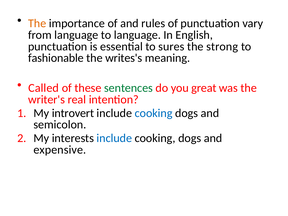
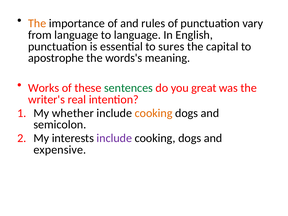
strong: strong -> capital (222, 46)
fashionable: fashionable -> apostrophe (56, 58)
writes's: writes's -> words's (124, 58)
Called: Called -> Works (44, 88)
introvert: introvert -> whether (73, 113)
cooking colour: blue -> orange (154, 113)
include colour: blue -> purple (114, 138)
